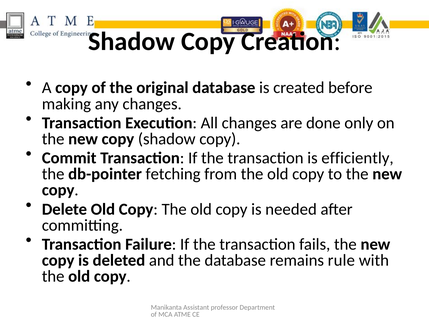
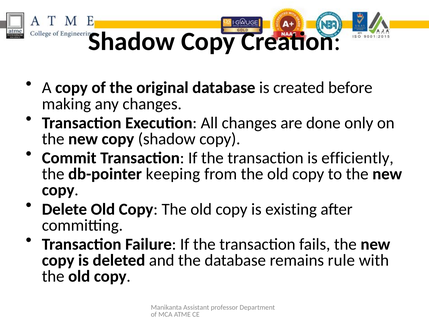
fetching: fetching -> keeping (173, 174)
needed: needed -> existing (291, 209)
